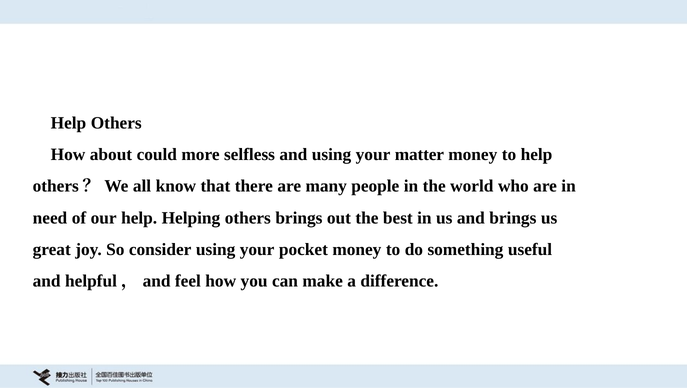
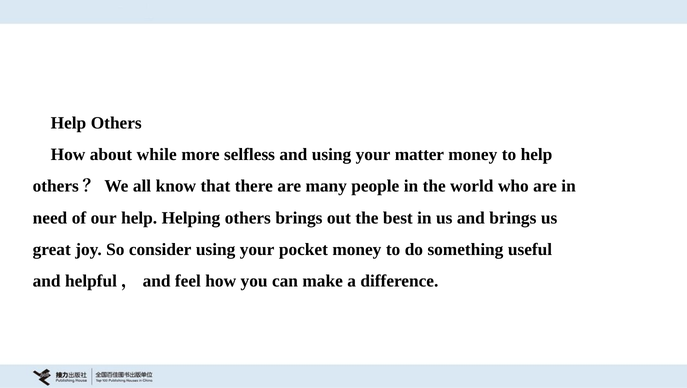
could: could -> while (157, 155)
